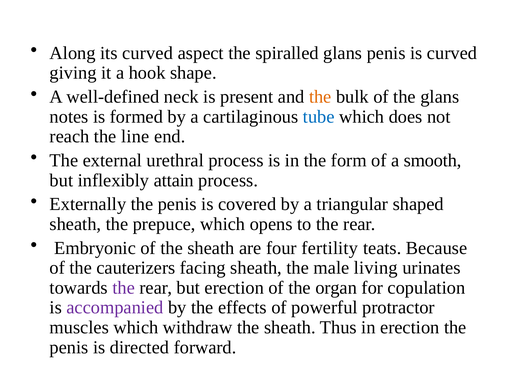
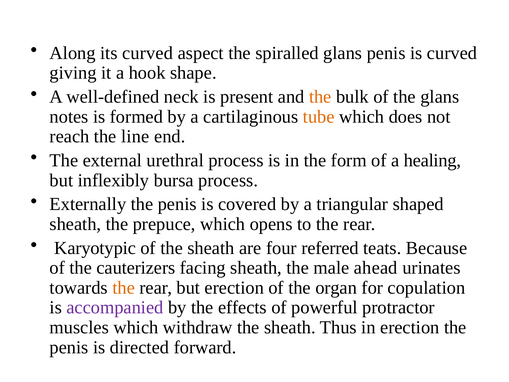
tube colour: blue -> orange (319, 117)
smooth: smooth -> healing (433, 160)
attain: attain -> bursa (174, 180)
Embryonic: Embryonic -> Karyotypic (95, 248)
fertility: fertility -> referred (330, 248)
living: living -> ahead (376, 268)
the colour: purple -> orange (124, 288)
